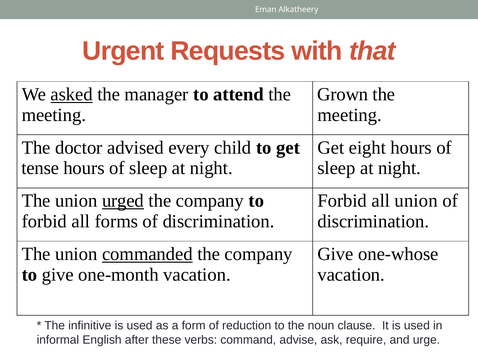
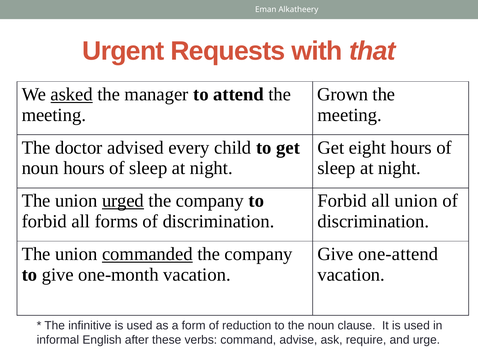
tense: tense -> noun (40, 168)
one-whose: one-whose -> one-attend (398, 254)
